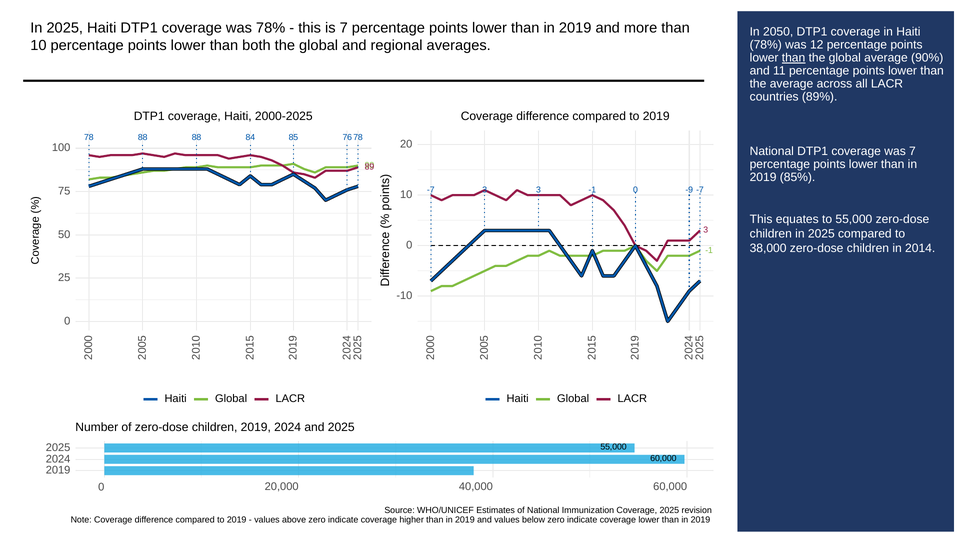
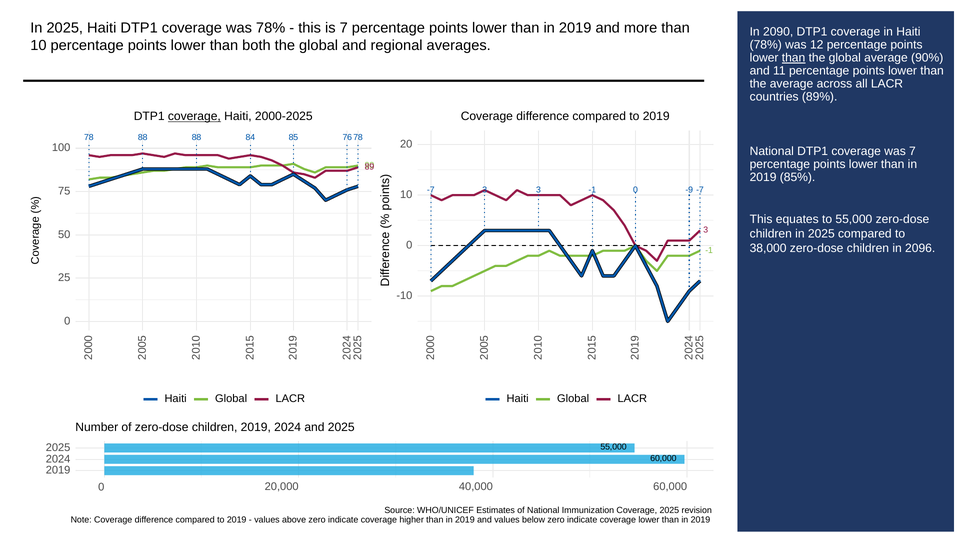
2050: 2050 -> 2090 (778, 32)
coverage underline: none -> present (194, 117)
2014: 2014 -> 2096 (920, 249)
